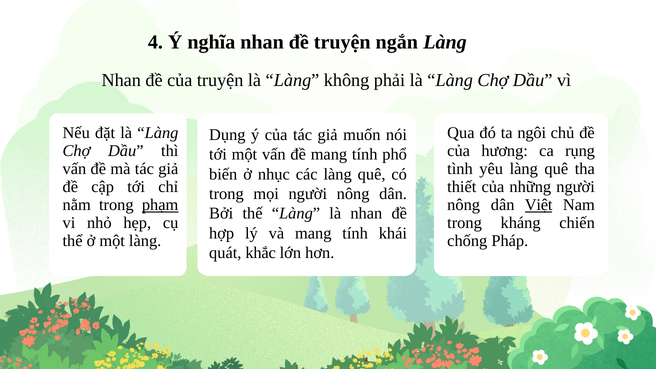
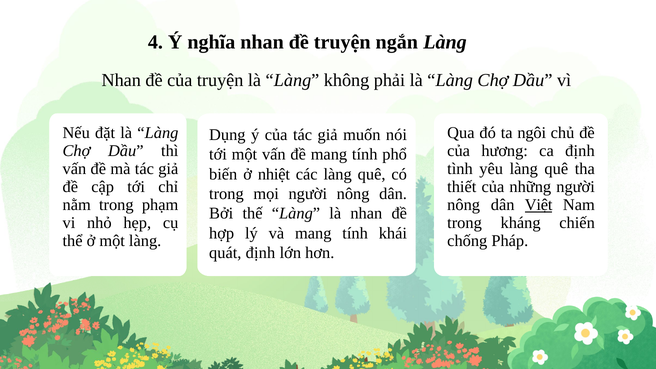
ca rụng: rụng -> định (580, 151)
nhục: nhục -> nhiệt (274, 174)
phạm underline: present -> none (160, 205)
quát khắc: khắc -> định (260, 253)
